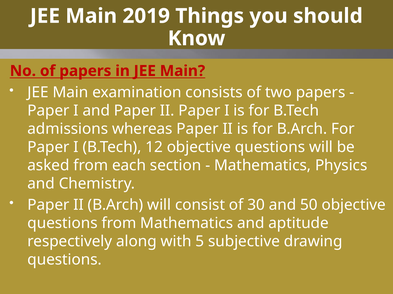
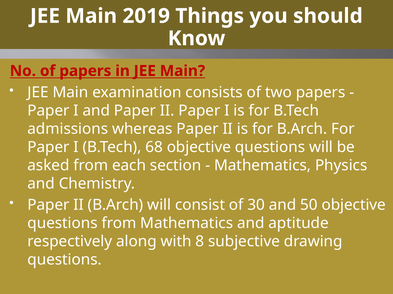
12: 12 -> 68 (154, 147)
5: 5 -> 8 (200, 242)
